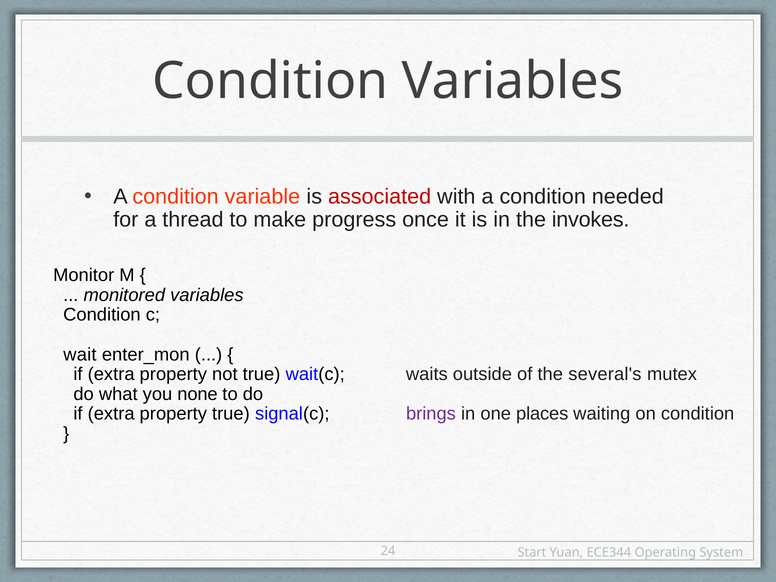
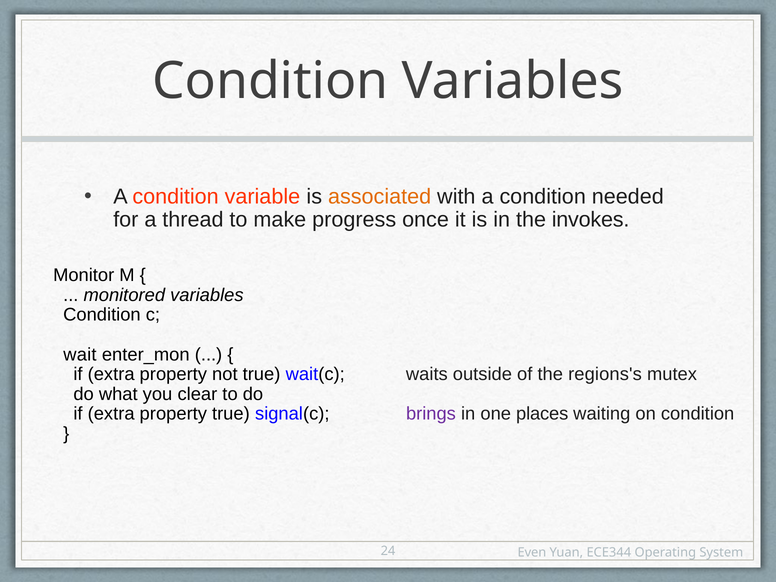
associated colour: red -> orange (380, 197)
several's: several's -> regions's (605, 374)
none: none -> clear (197, 394)
Start: Start -> Even (532, 553)
